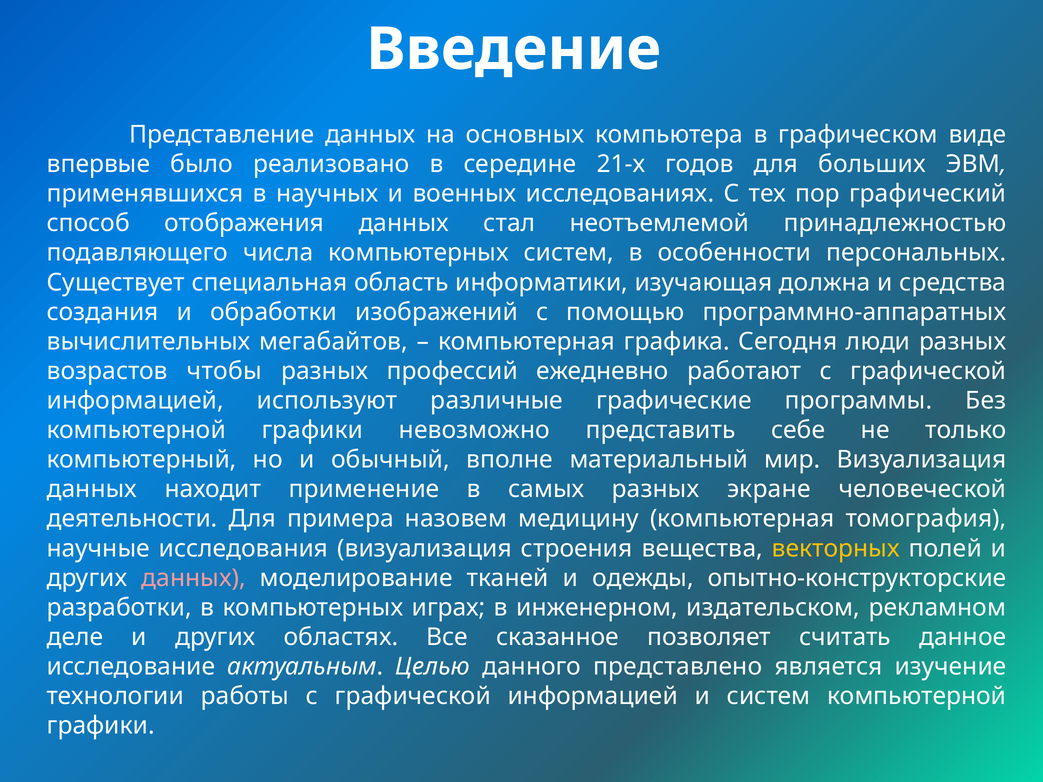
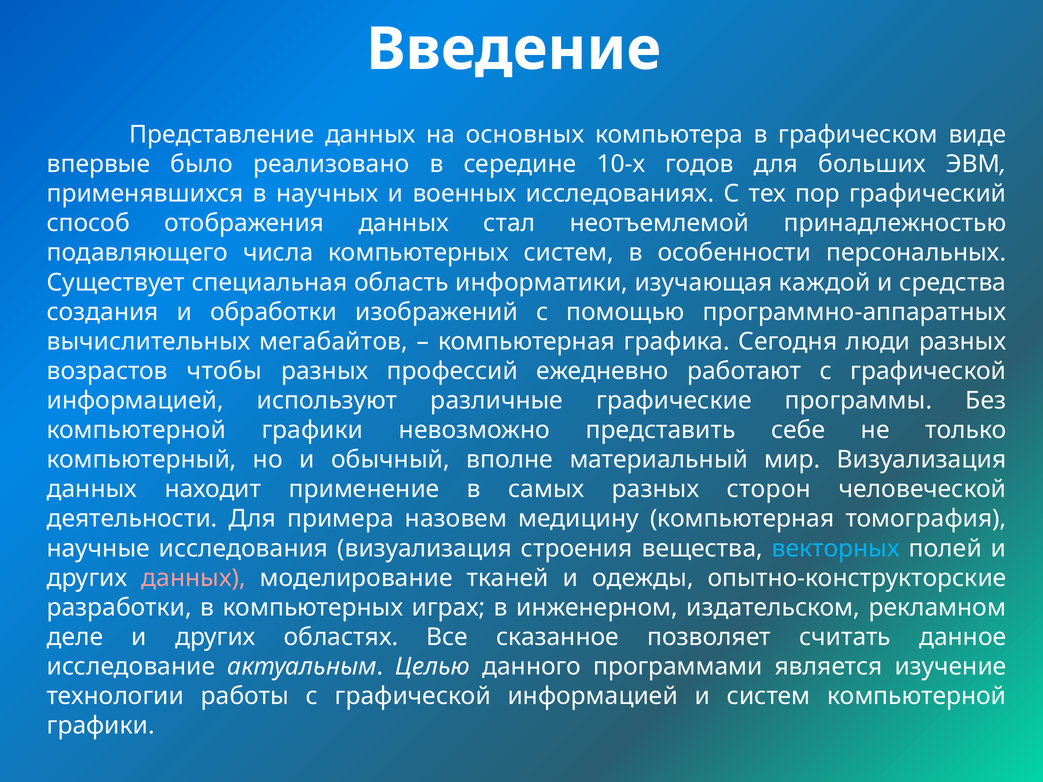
21-х: 21-х -> 10-х (621, 164)
должна: должна -> каждой (825, 282)
экране: экране -> сторон (769, 489)
векторных colour: yellow -> light blue (836, 549)
представлено: представлено -> программами (678, 667)
